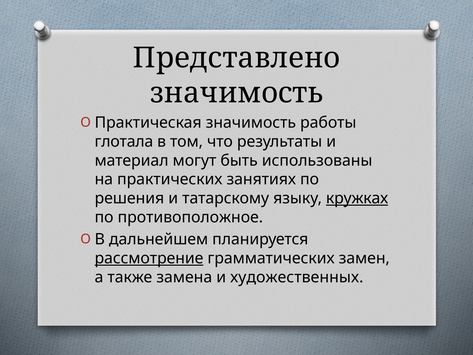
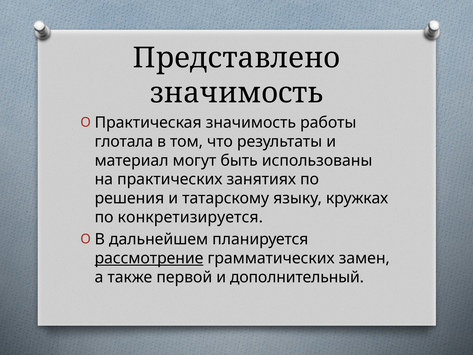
кружках underline: present -> none (357, 198)
противоположное: противоположное -> конкретизируется (190, 217)
замена: замена -> первой (184, 277)
художественных: художественных -> дополнительный (297, 277)
